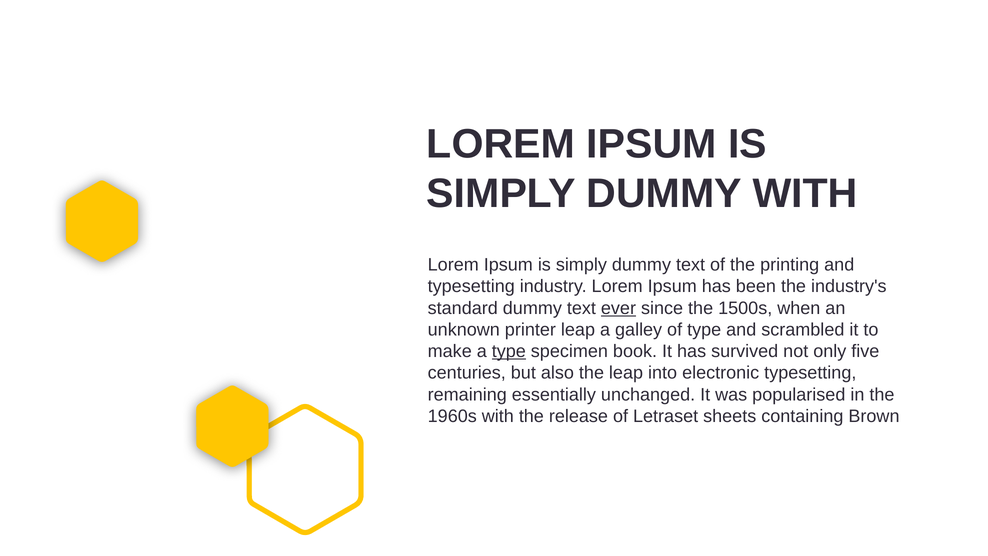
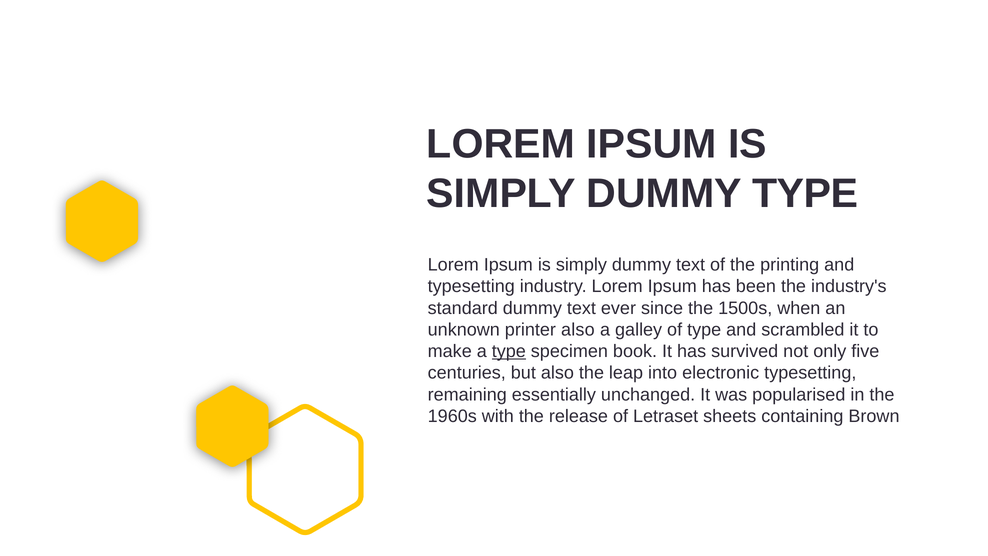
DUMMY WITH: WITH -> TYPE (805, 194)
ever underline: present -> none (618, 308)
printer leap: leap -> also (578, 330)
